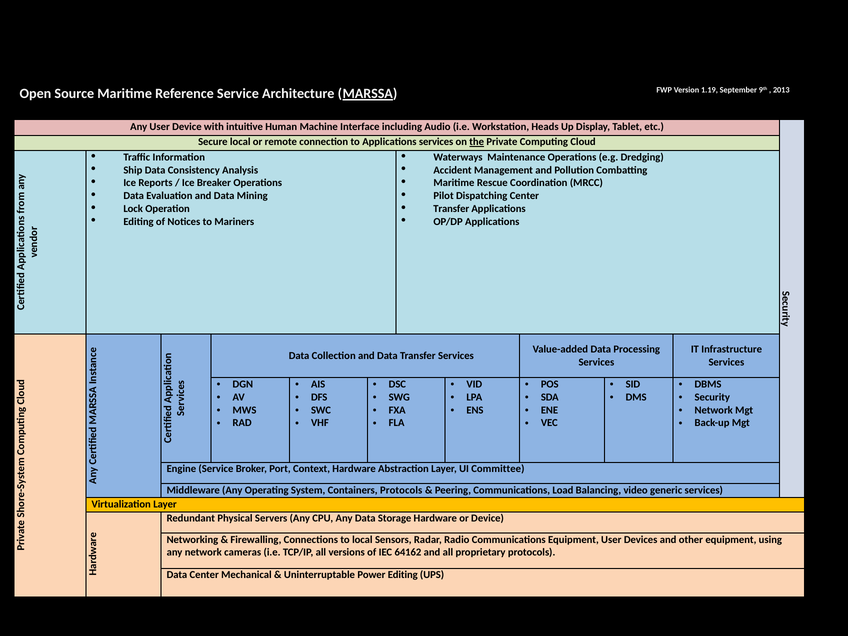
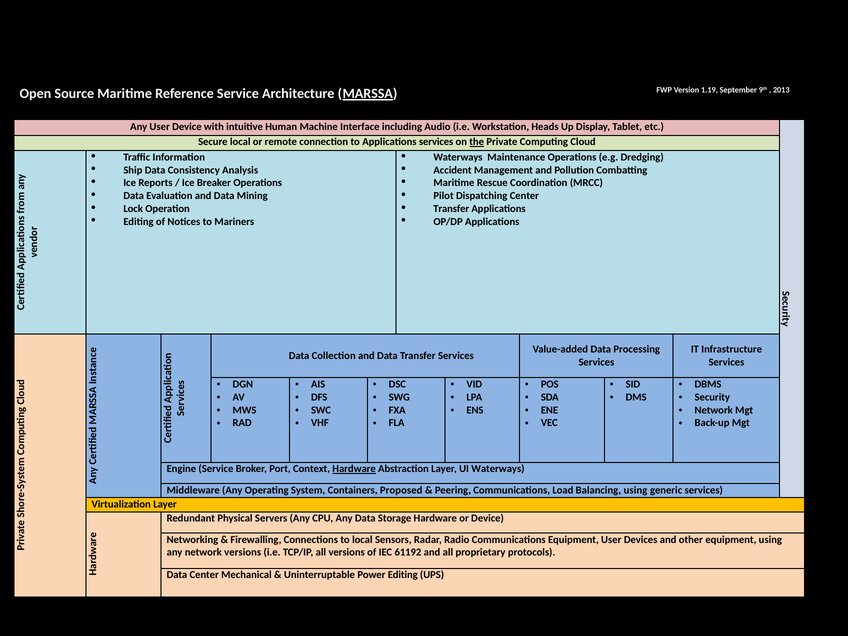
Hardware underline: none -> present (354, 469)
UI Committee: Committee -> Waterways (498, 469)
Containers Protocols: Protocols -> Proposed (401, 490)
Balancing video: video -> using (636, 490)
network cameras: cameras -> versions (243, 552)
64162: 64162 -> 61192 (408, 552)
